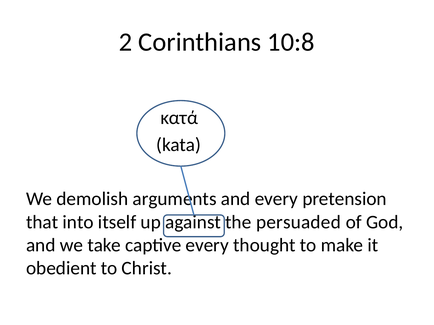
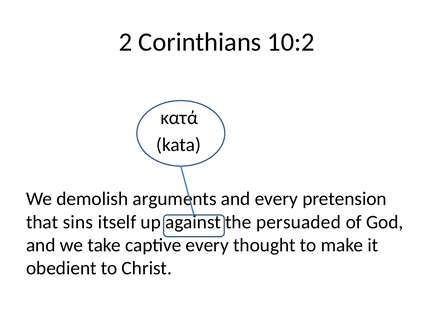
10:8: 10:8 -> 10:2 (291, 42)
into: into -> sins (78, 222)
